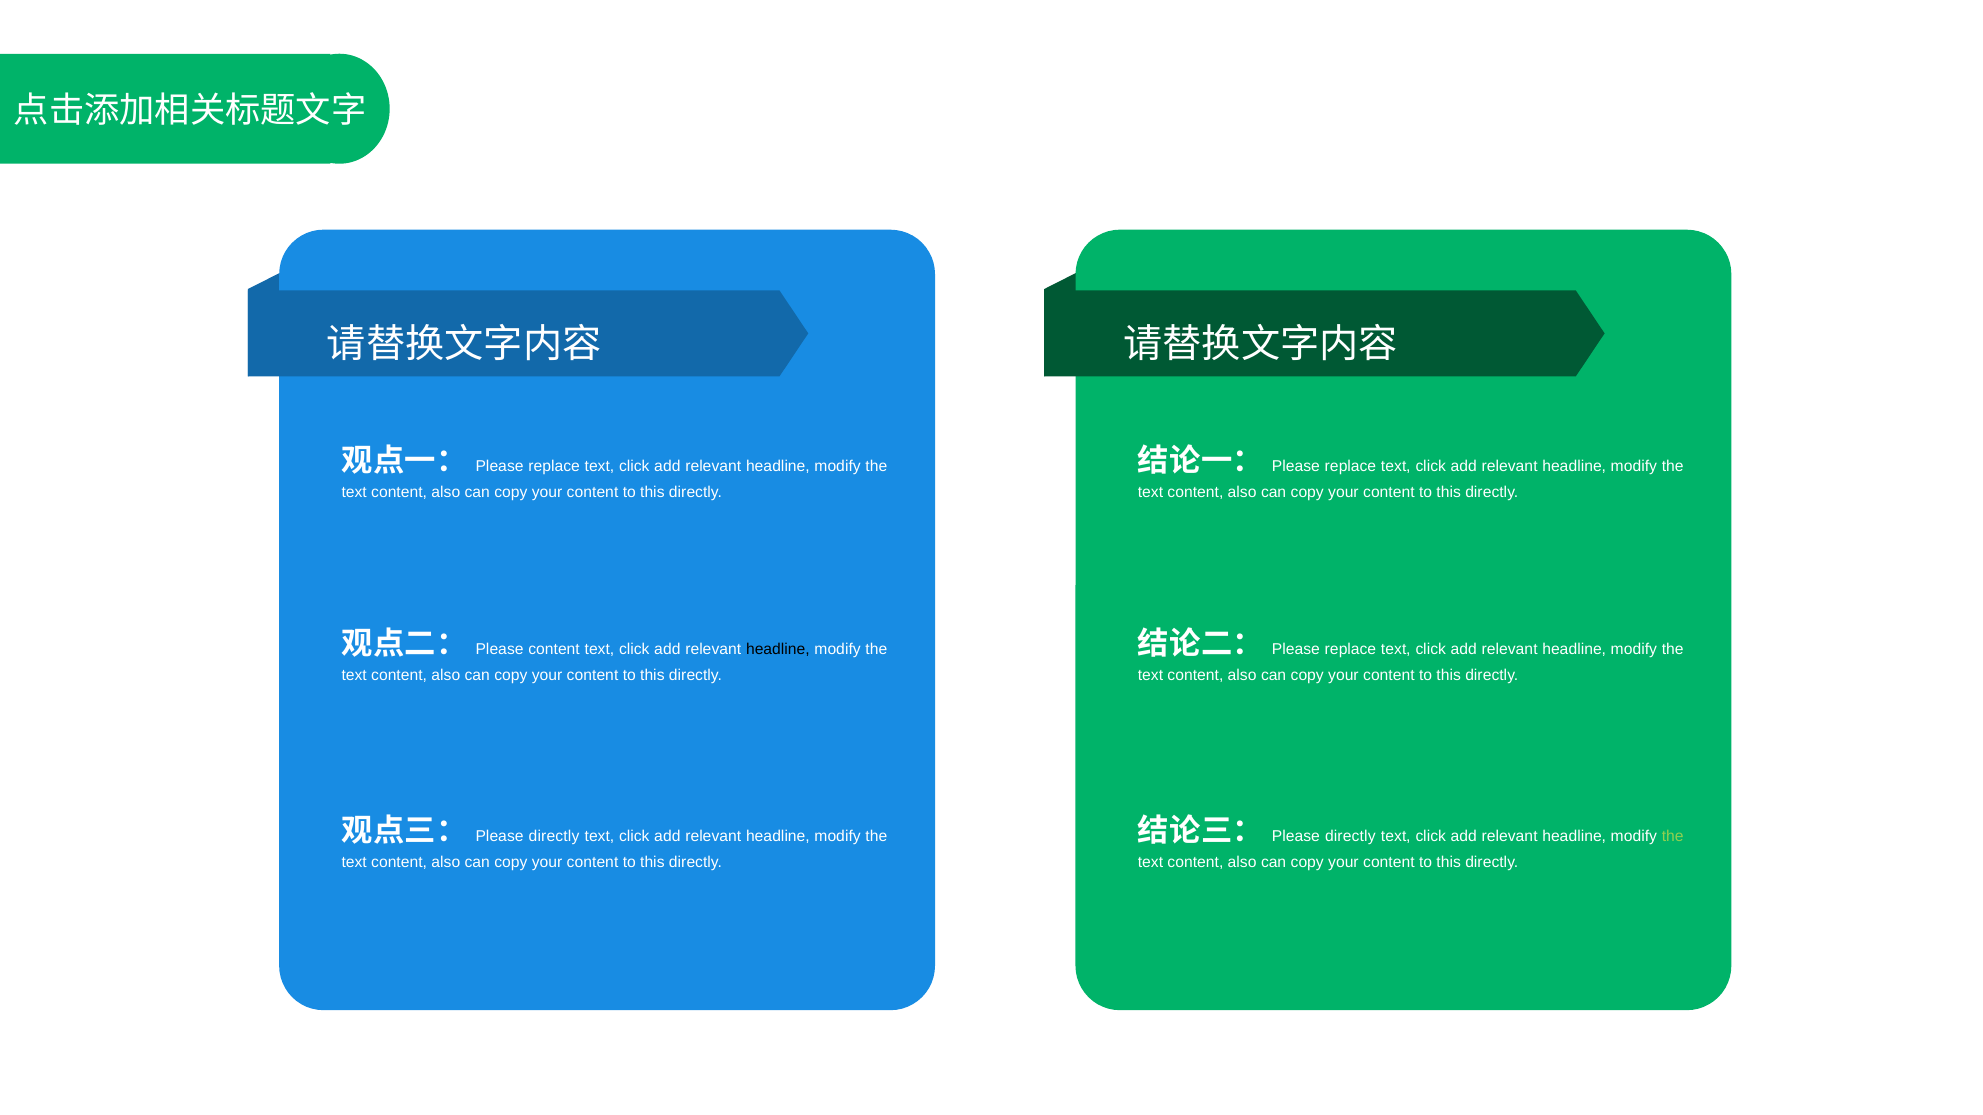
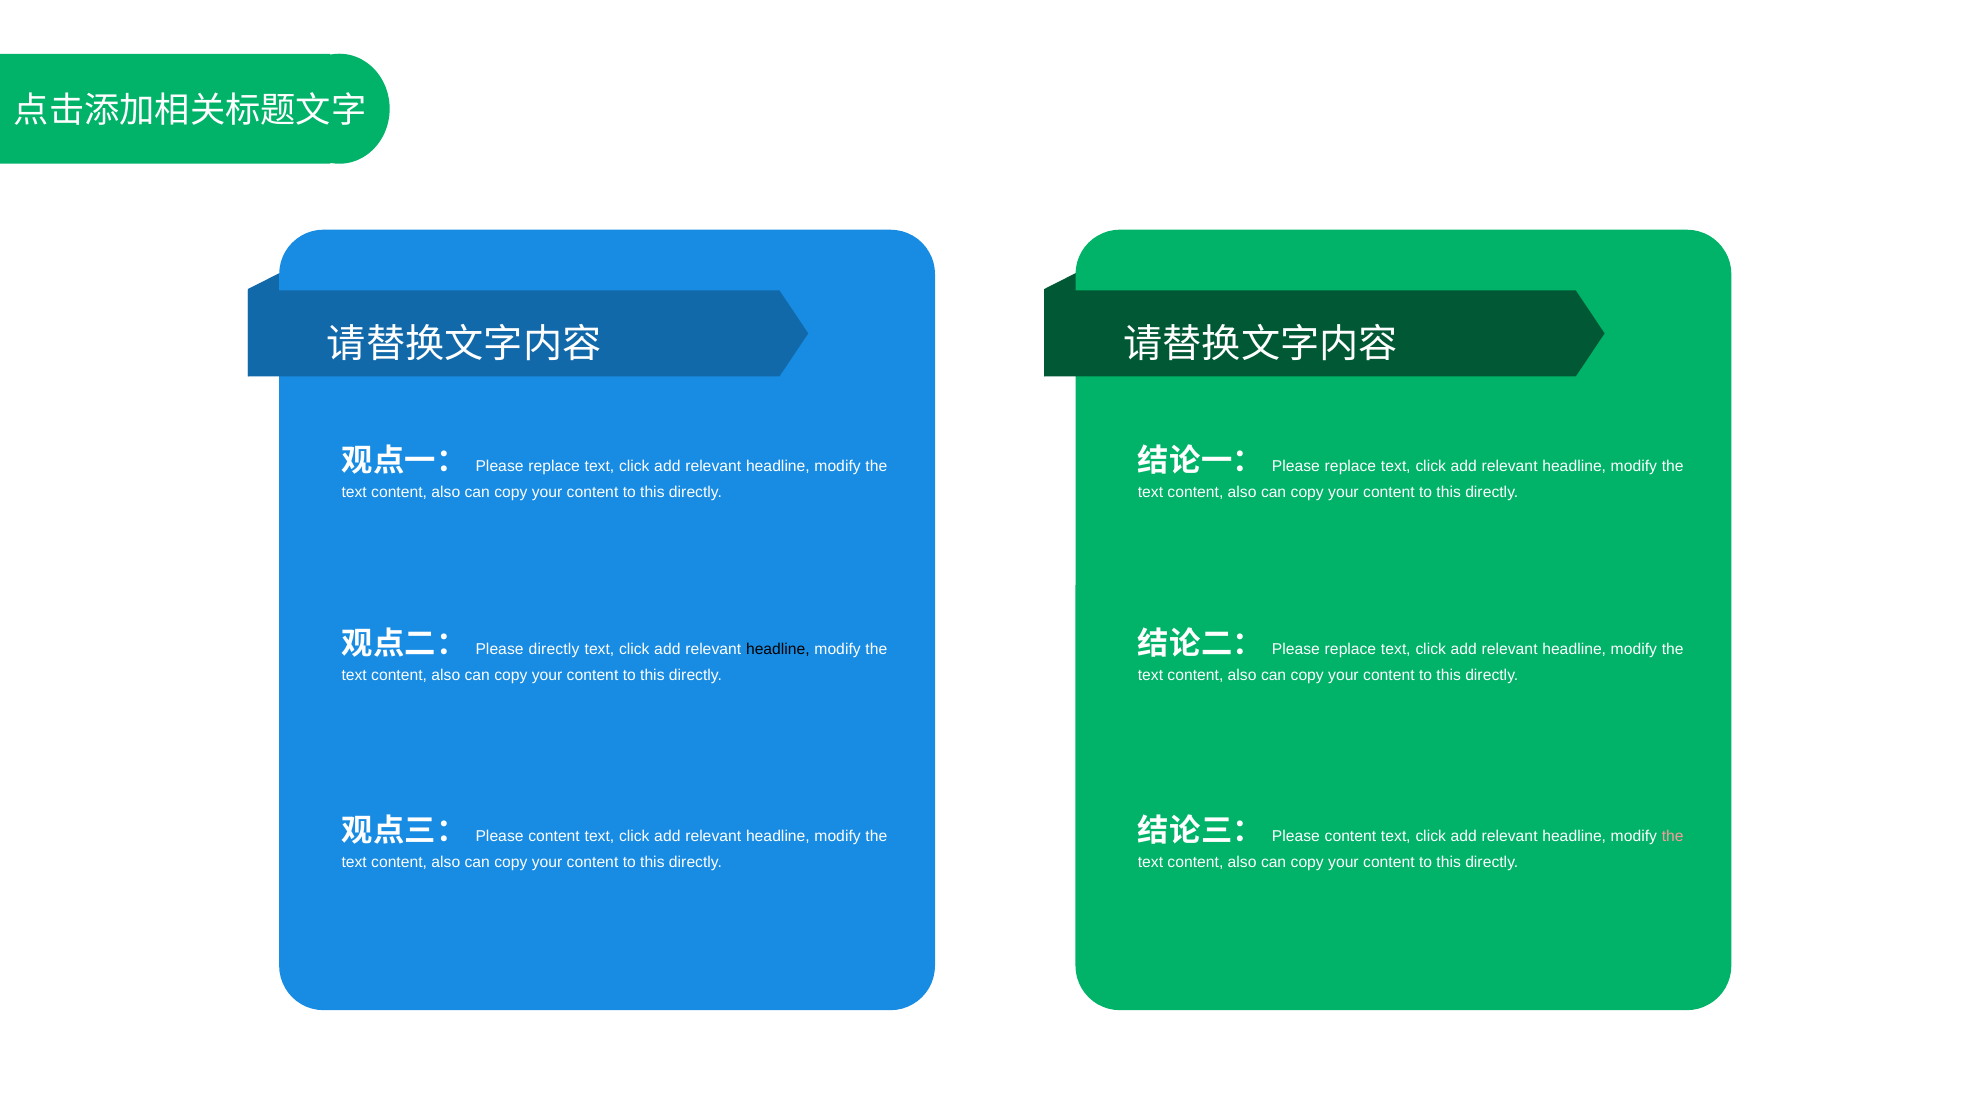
content: content -> directly (554, 650)
directly: directly -> content (554, 837)
directly: directly -> content (1350, 837)
the colour: light green -> pink (1673, 837)
